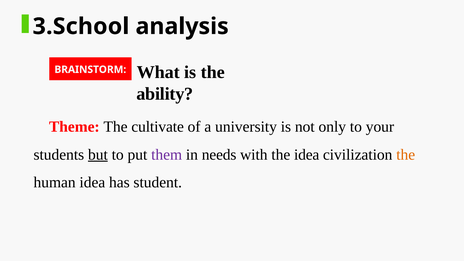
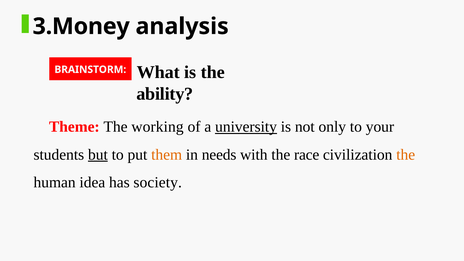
3.School: 3.School -> 3.Money (81, 26)
cultivate: cultivate -> working (158, 127)
university underline: none -> present (246, 127)
them colour: purple -> orange (167, 155)
the idea: idea -> race (307, 155)
student: student -> society (158, 182)
